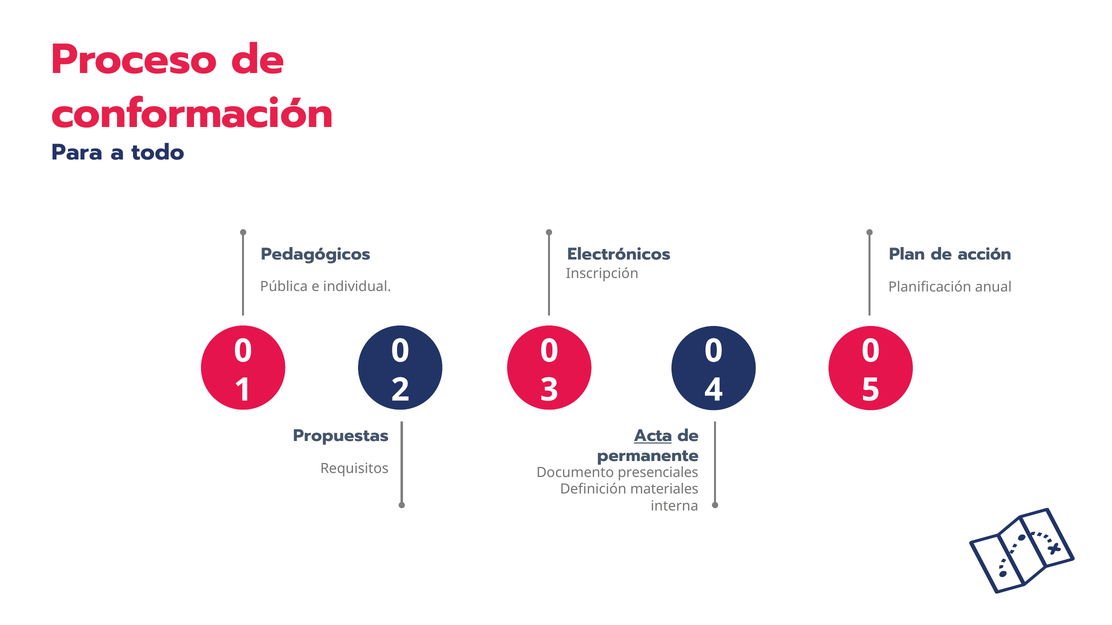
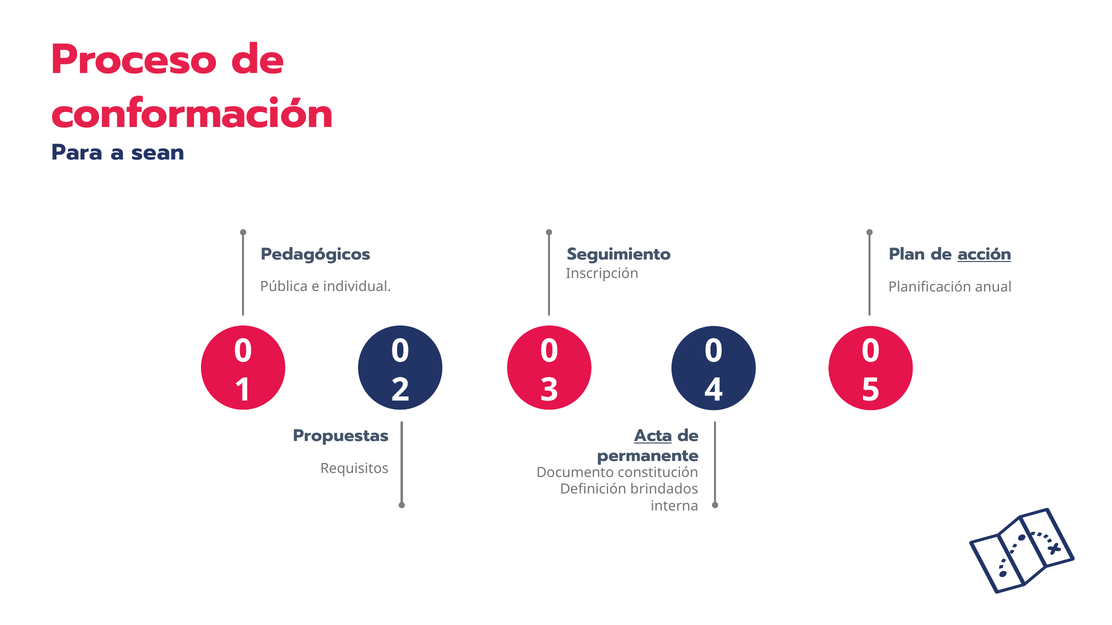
todo: todo -> sean (158, 153)
Electrónicos: Electrónicos -> Seguimiento (619, 255)
acción underline: none -> present (984, 255)
presenciales: presenciales -> constitución (658, 473)
materiales: materiales -> brindados (664, 490)
